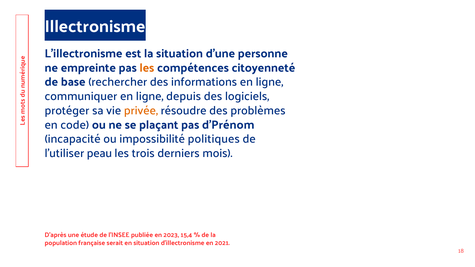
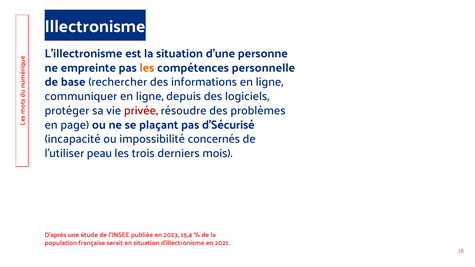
citoyenneté: citoyenneté -> personnelle (263, 68)
privée colour: orange -> red (141, 111)
code: code -> page (75, 125)
d'Prénom: d'Prénom -> d'Sécurisé (228, 125)
politiques: politiques -> concernés (214, 139)
